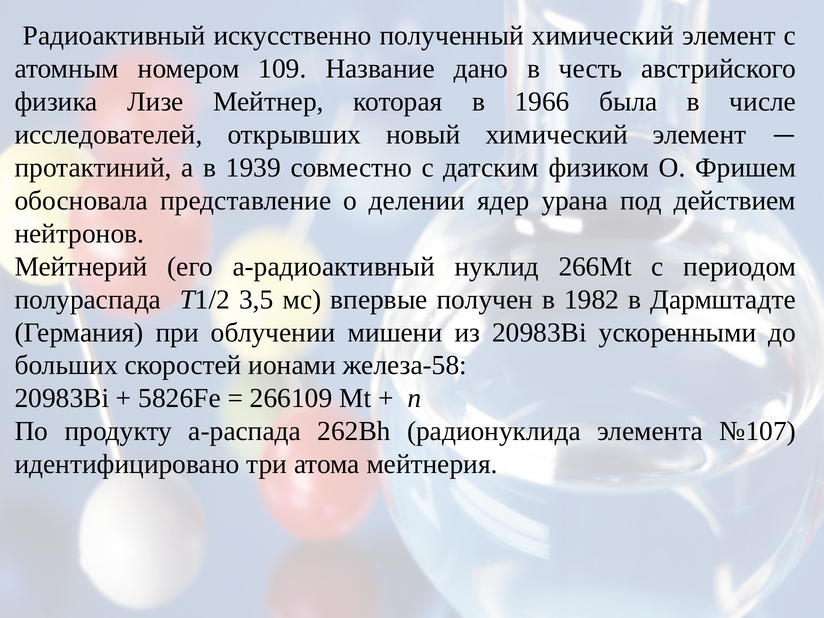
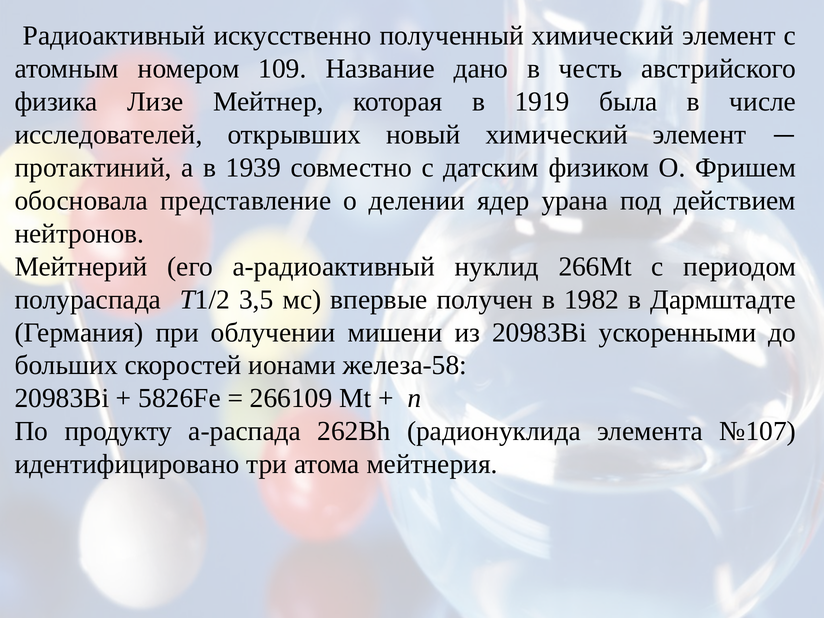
1966: 1966 -> 1919 (542, 102)
